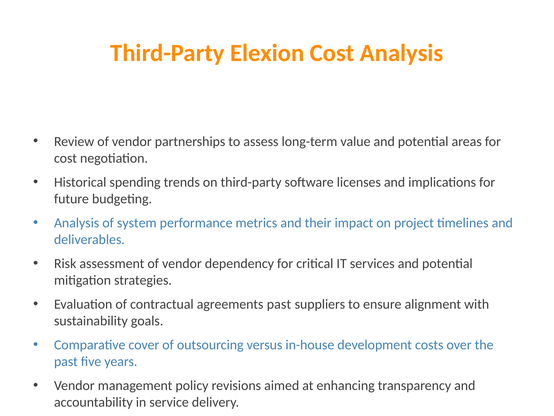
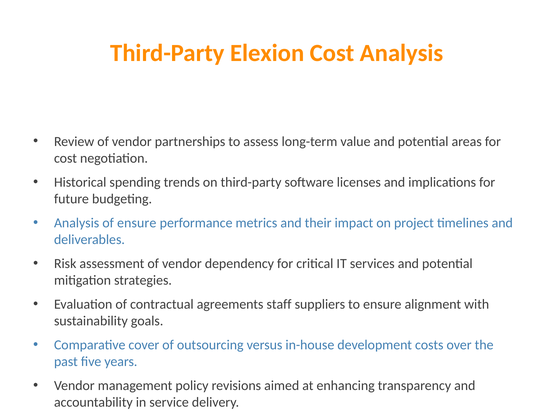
of system: system -> ensure (137, 223)
agreements past: past -> staff (279, 304)
